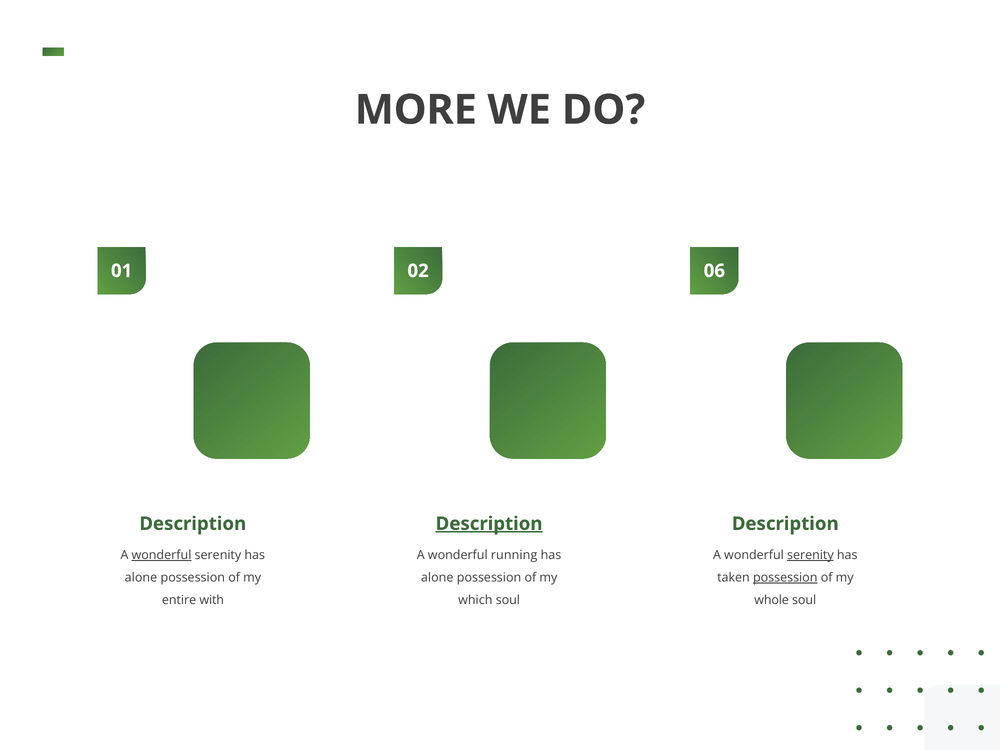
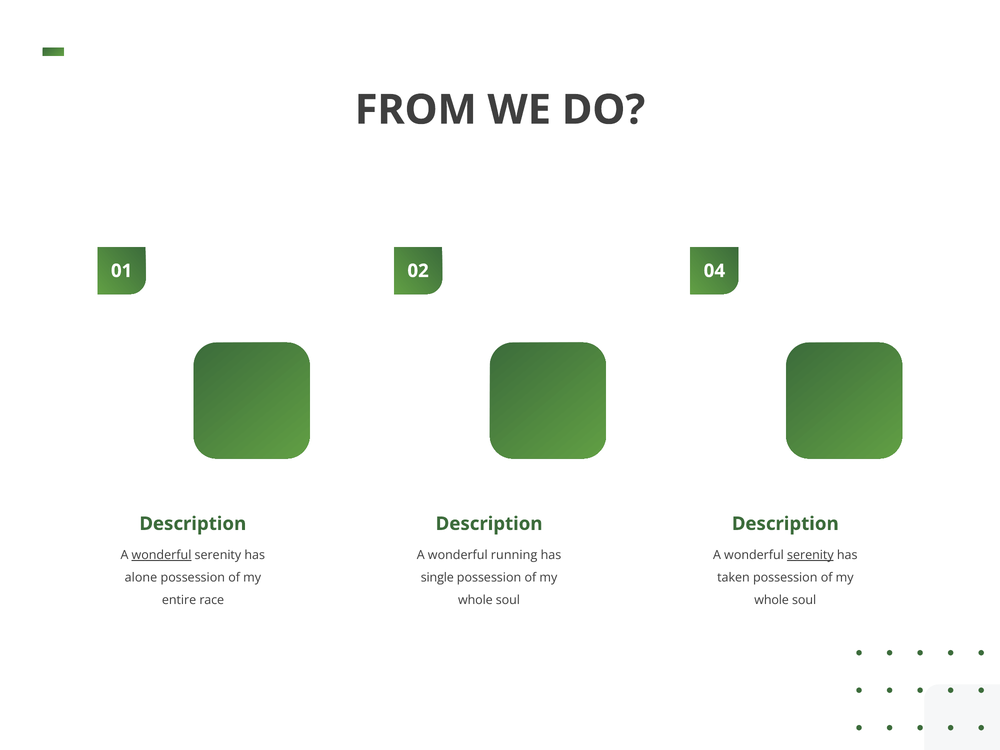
MORE: MORE -> FROM (416, 110)
06: 06 -> 04 (714, 271)
Description underline: present -> none (489, 524)
alone: alone -> single (437, 578)
possession underline: present -> none (785, 578)
with: with -> race (212, 600)
which: which -> whole (475, 600)
